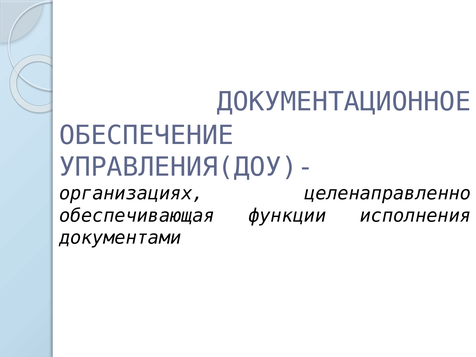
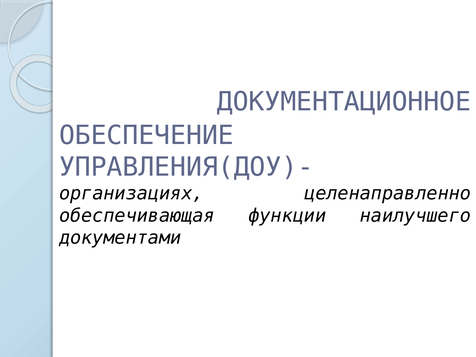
исполнения: исполнения -> наилучшего (415, 216)
